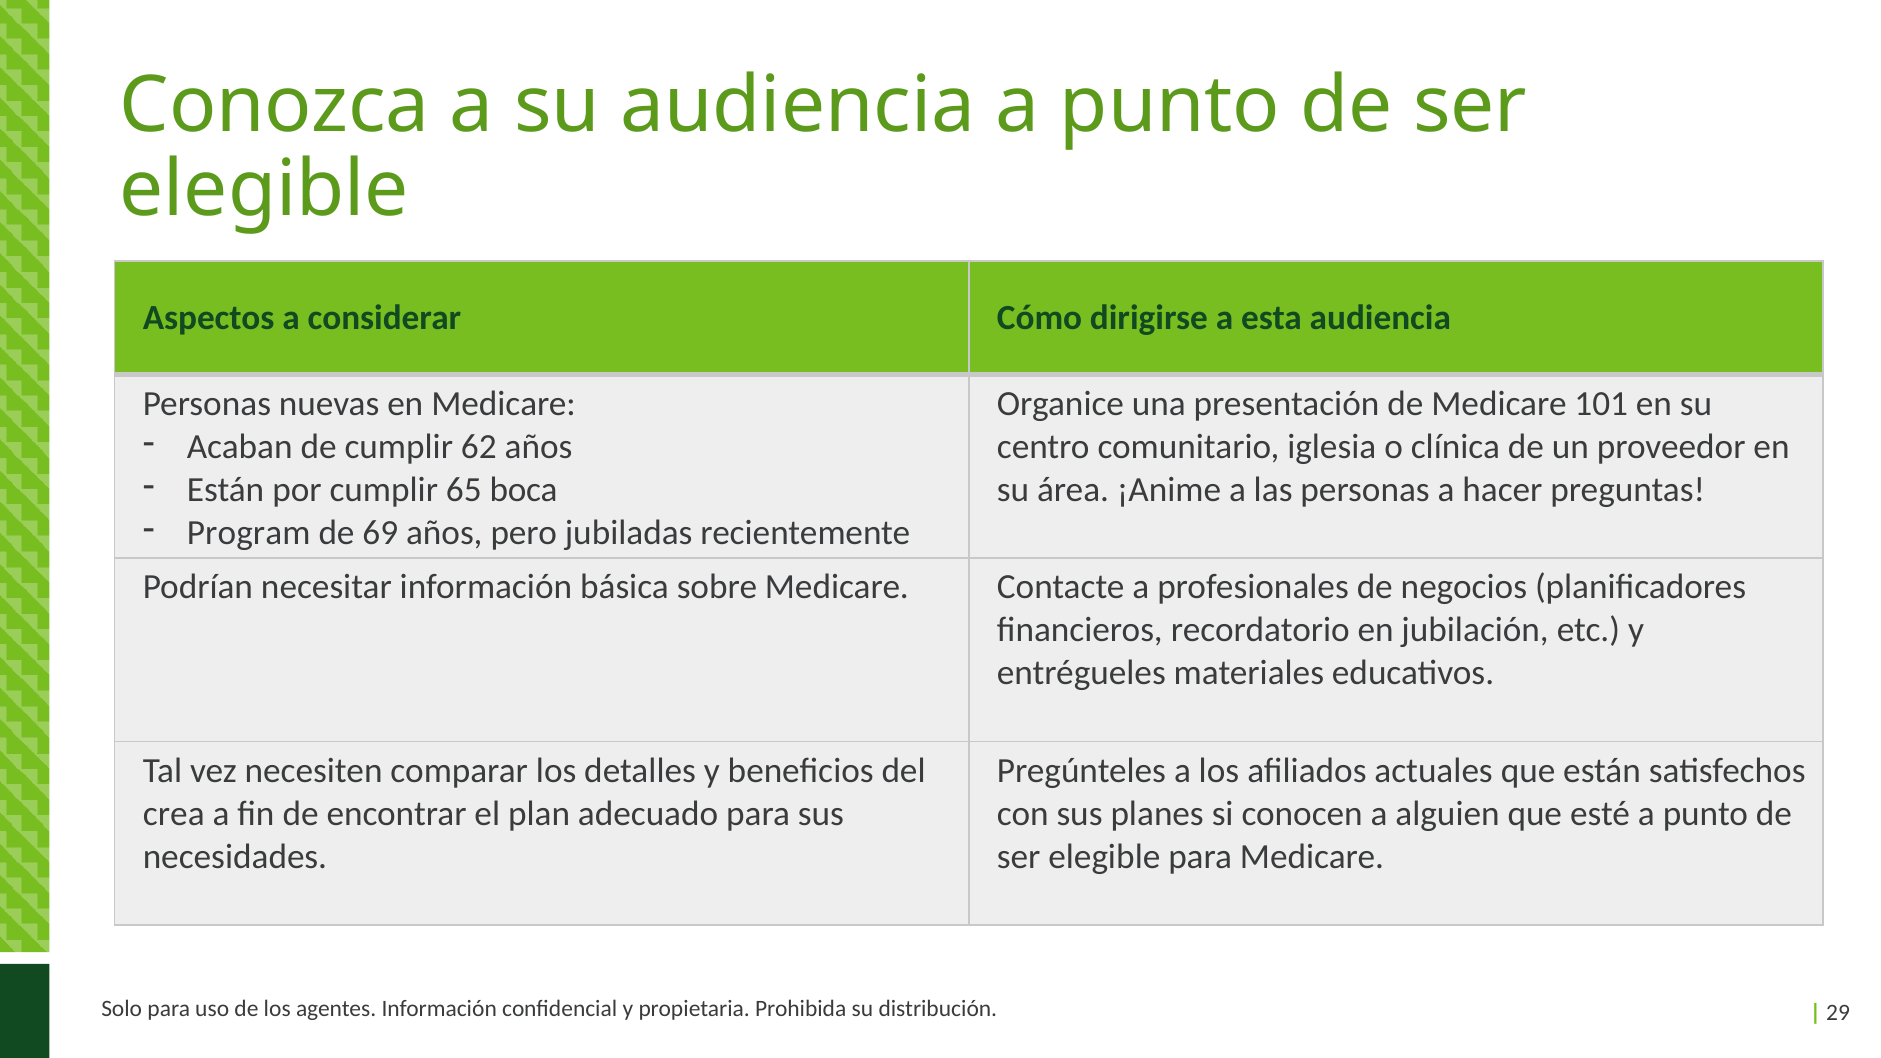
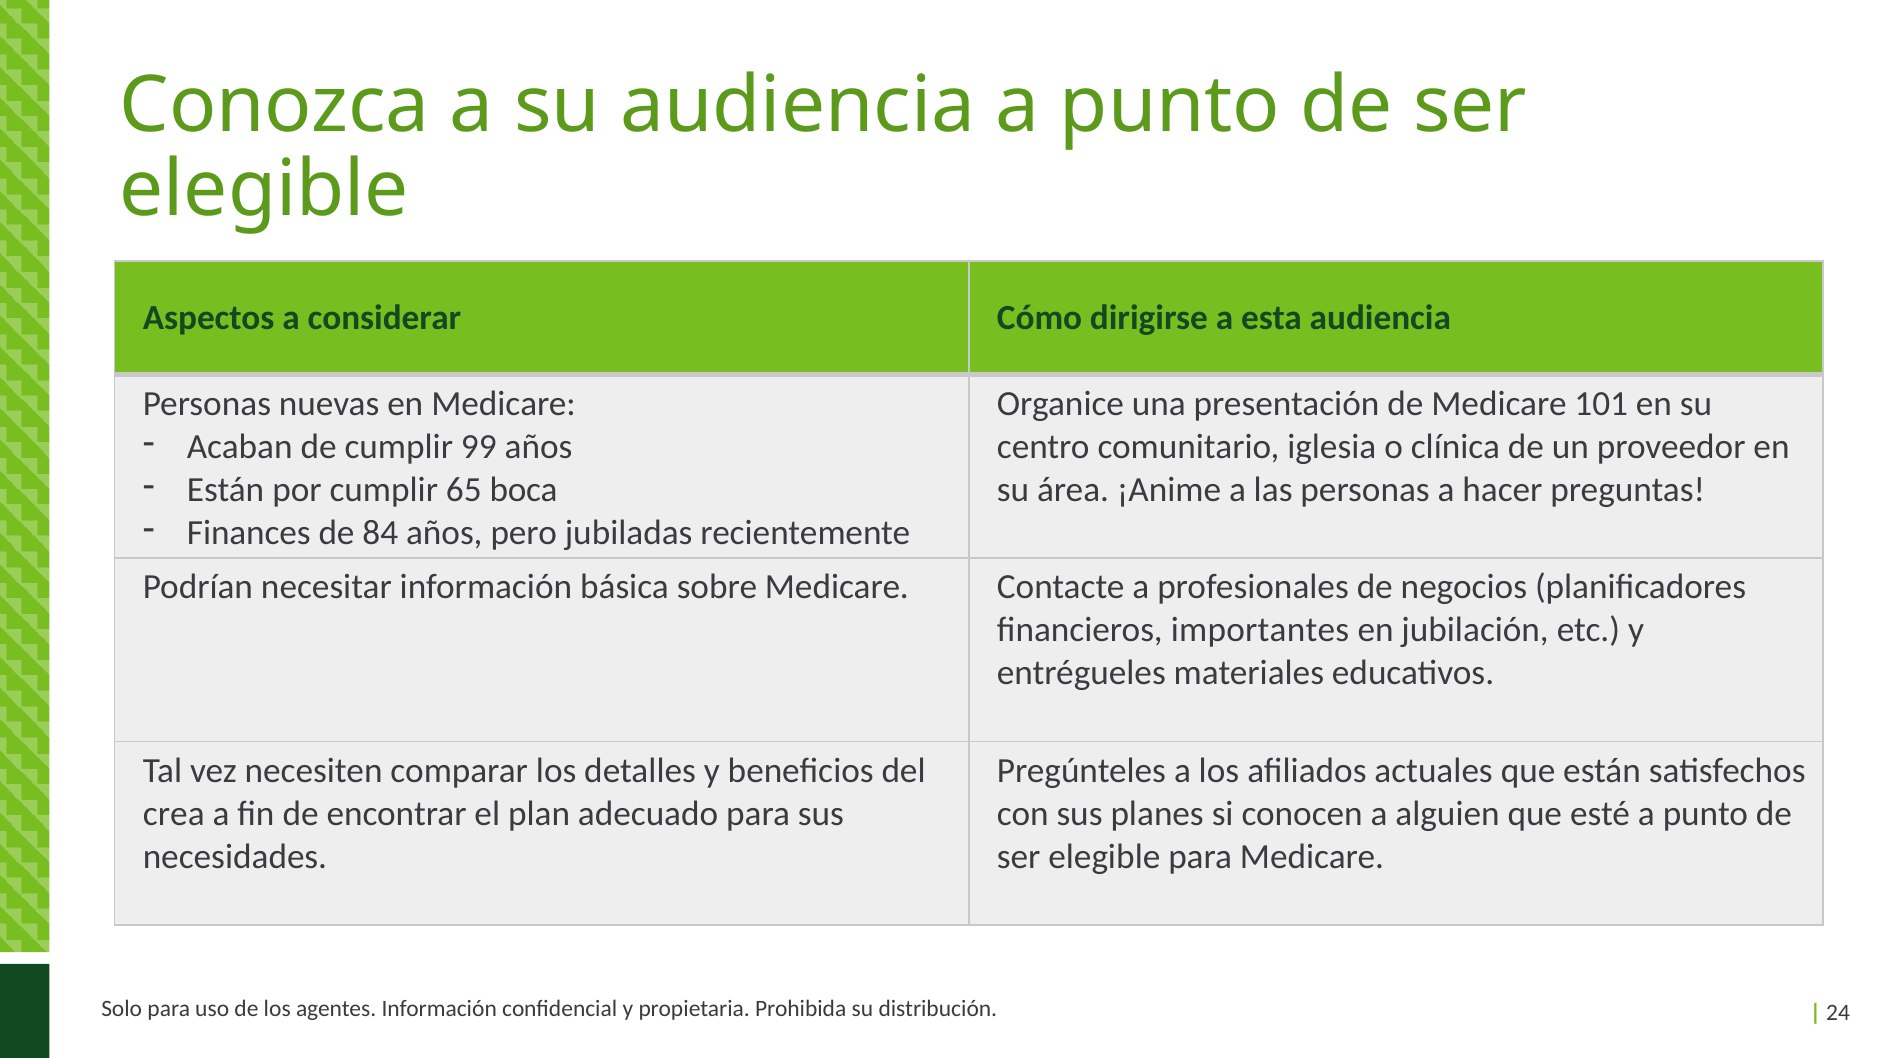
62: 62 -> 99 (479, 447)
Program: Program -> Finances (249, 533)
69: 69 -> 84 (380, 533)
recordatorio: recordatorio -> importantes (1260, 630)
29: 29 -> 24 (1838, 1013)
